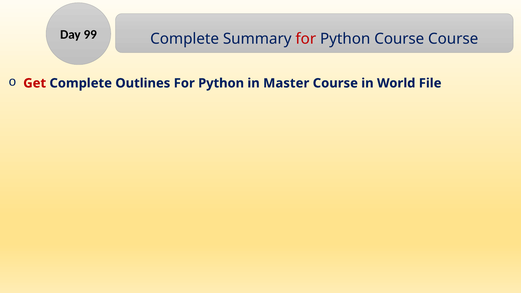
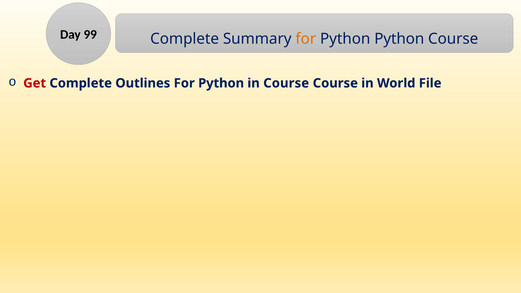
for colour: red -> orange (306, 39)
Python Course: Course -> Python (399, 39)
in Master: Master -> Course (286, 83)
